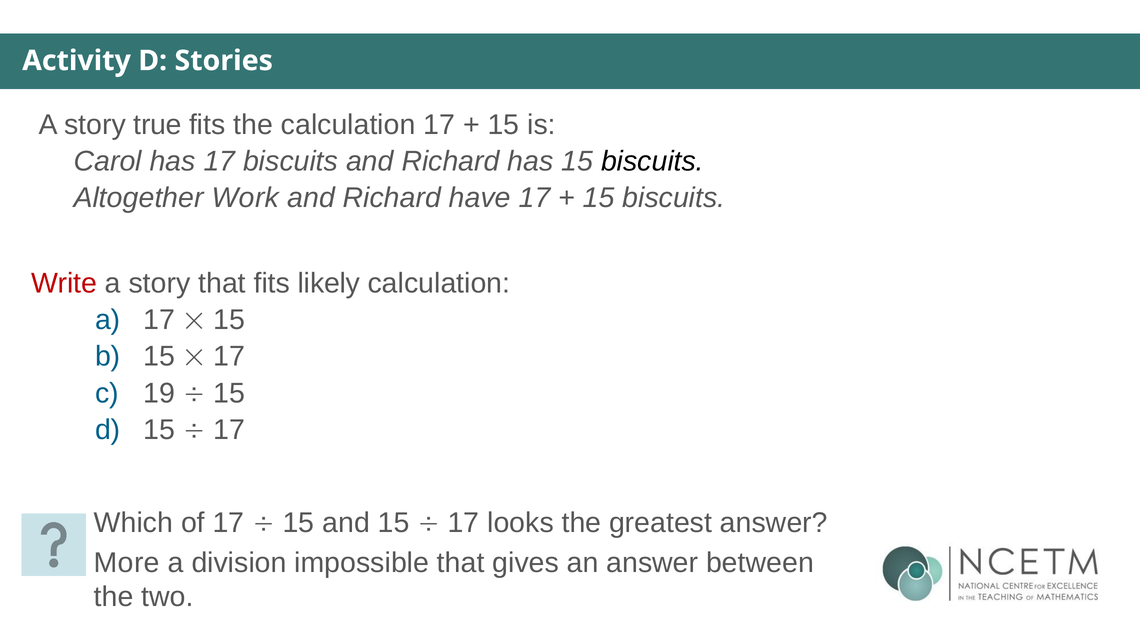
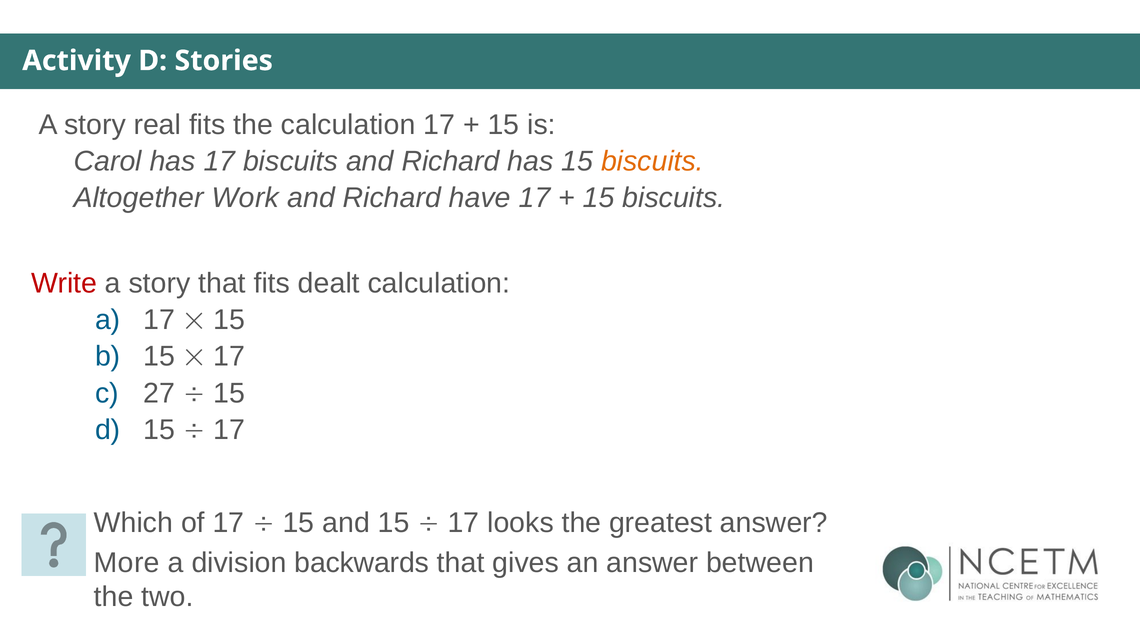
true: true -> real (157, 125)
biscuits colour: black -> orange (652, 161)
likely: likely -> dealt (329, 283)
19: 19 -> 27 (159, 393)
impossible: impossible -> backwards (362, 563)
